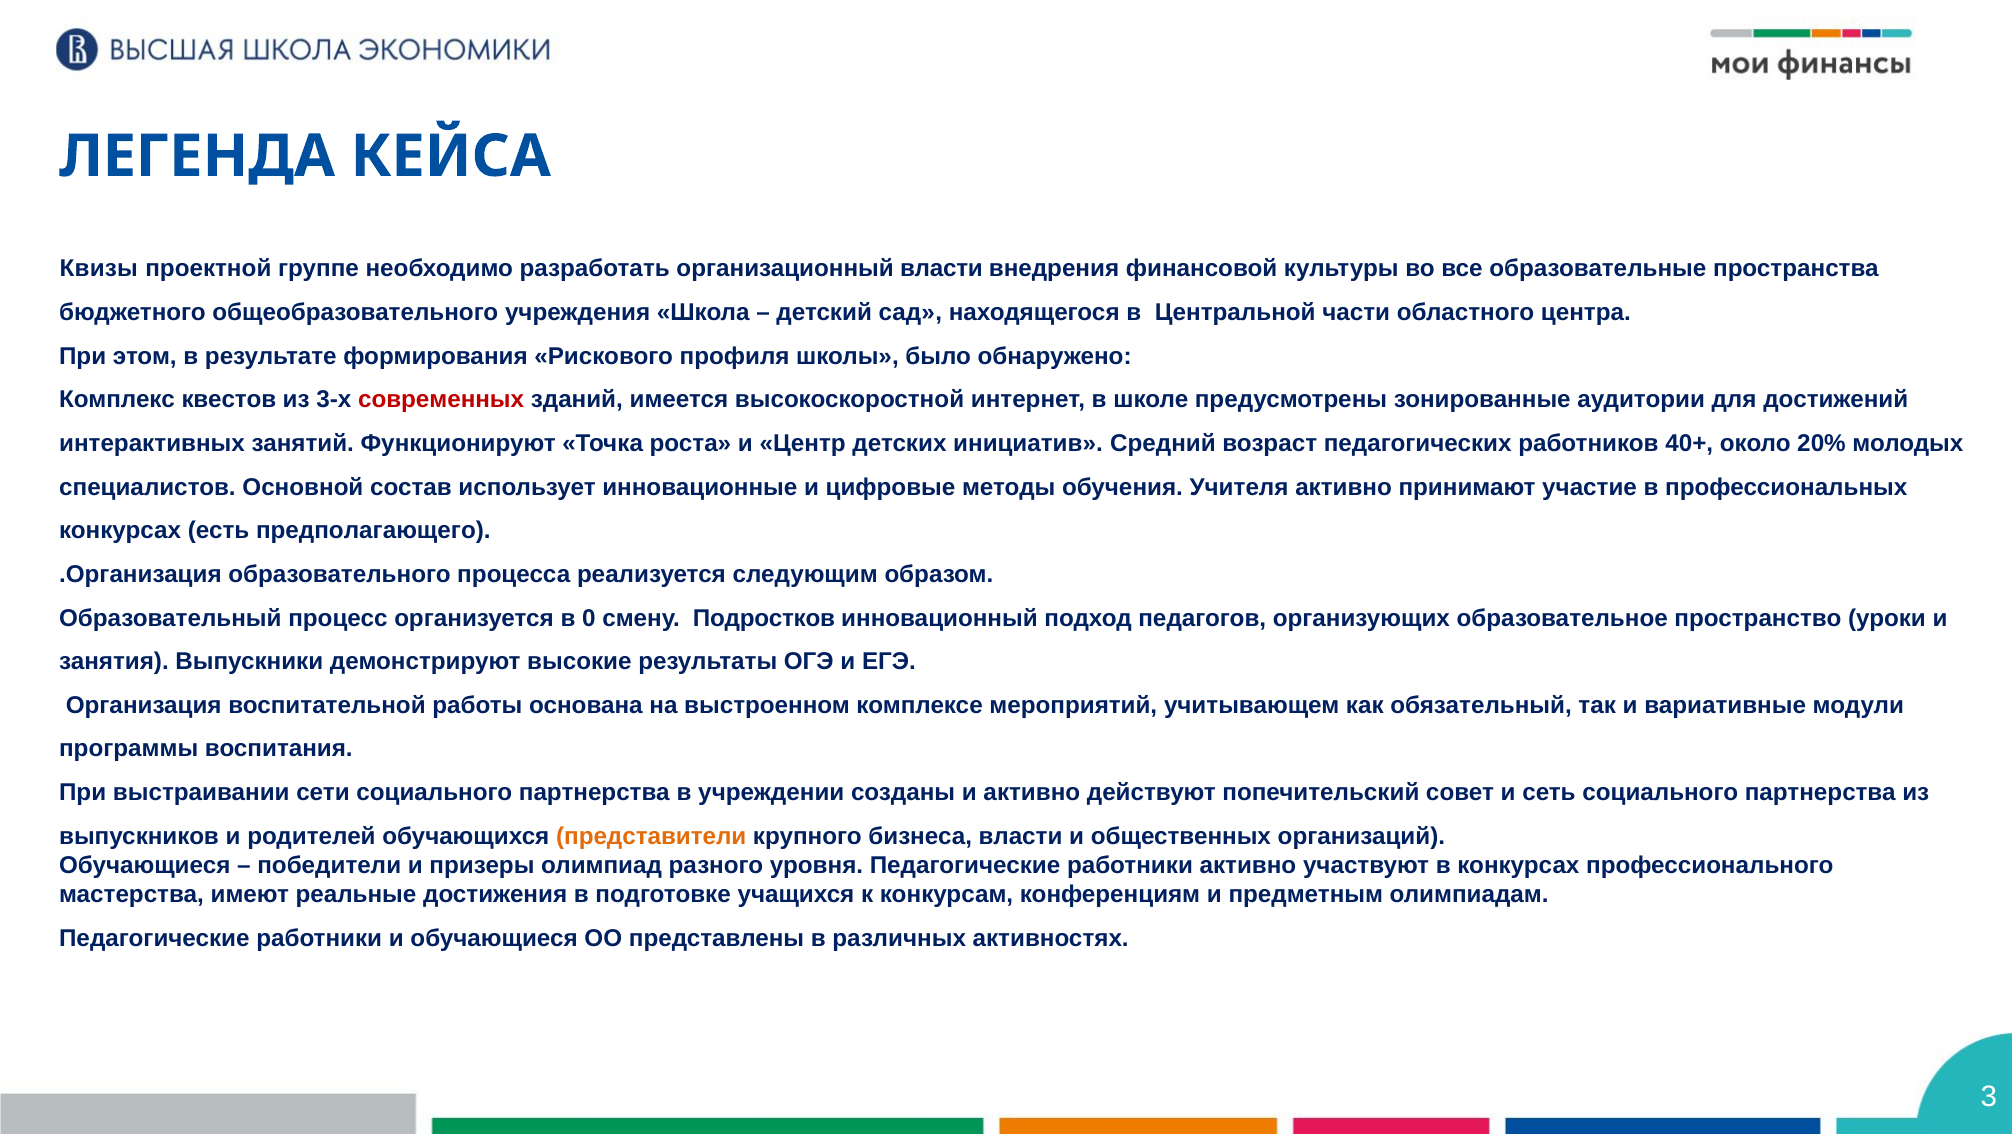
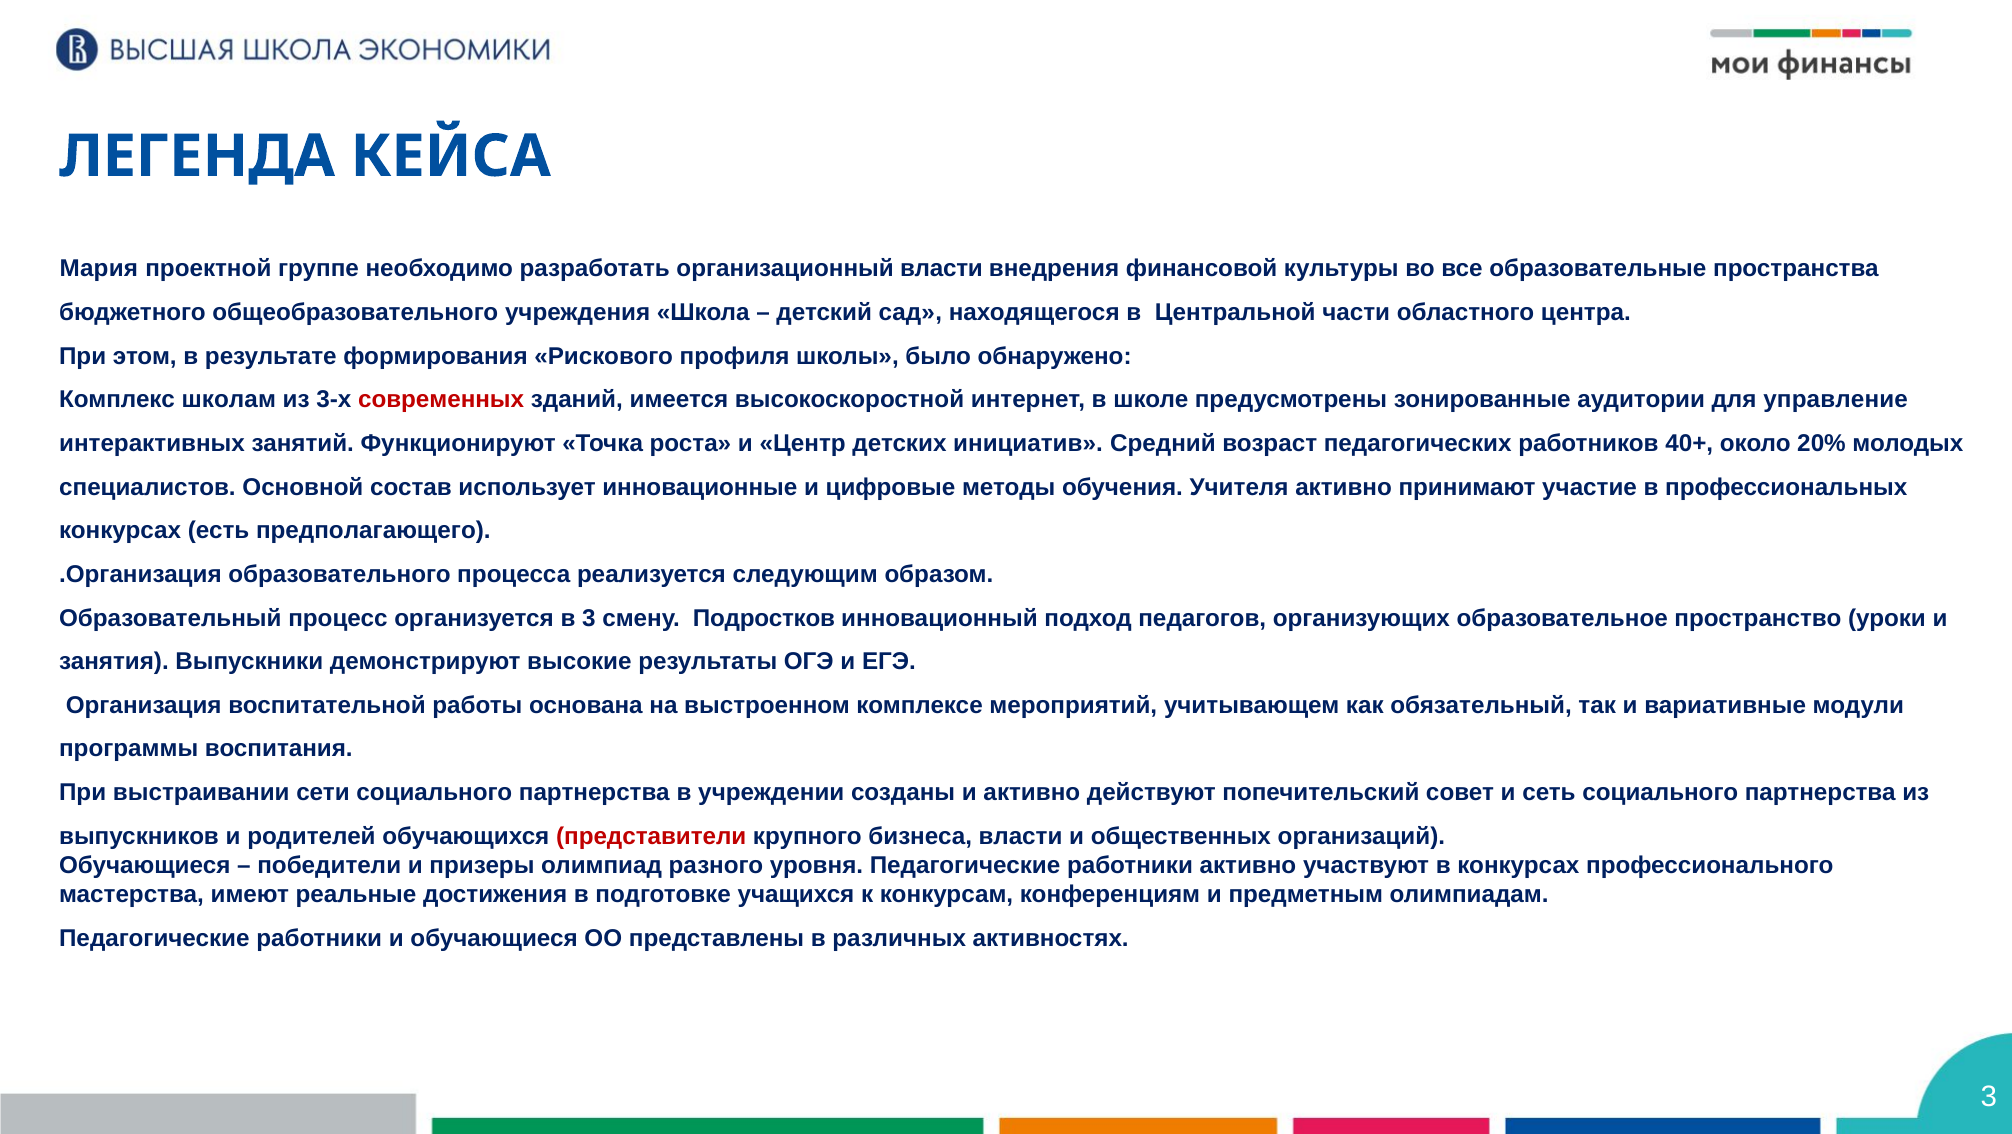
Квизы: Квизы -> Мария (99, 269)
квестов: квестов -> школам (229, 400)
достижений: достижений -> управление (1836, 400)
в 0: 0 -> 3 (589, 618)
представители colour: orange -> red (651, 836)
